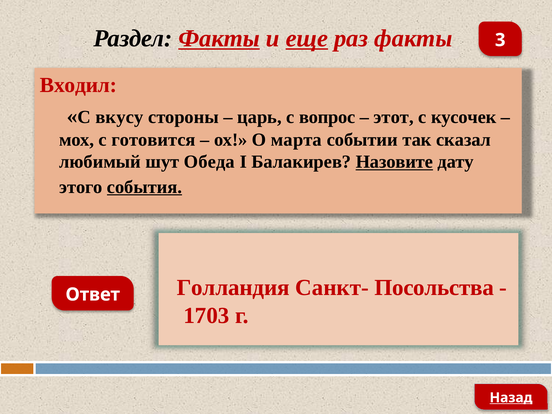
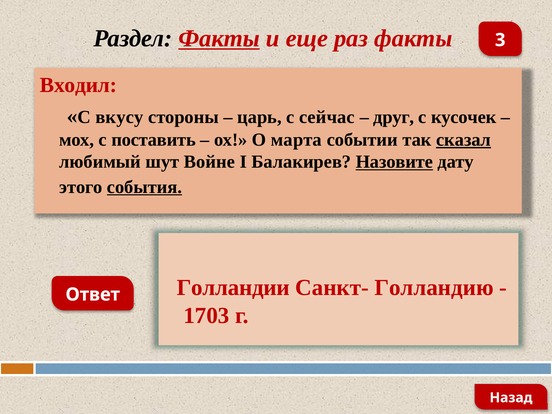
еще underline: present -> none (307, 38)
вопрос: вопрос -> сейчас (327, 117)
этот: этот -> друг (394, 117)
готовится: готовится -> поставить (154, 140)
сказал underline: none -> present (464, 140)
Обеда: Обеда -> Войне (209, 162)
Голландия: Голландия -> Голландии (233, 288)
Посольства: Посольства -> Голландию (434, 288)
Назад underline: present -> none (511, 398)
